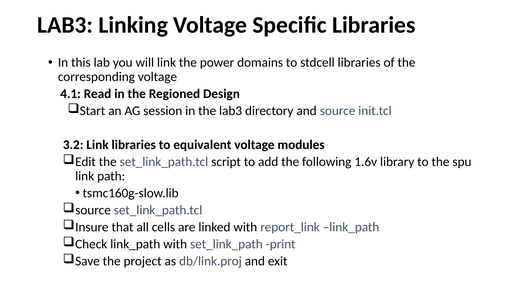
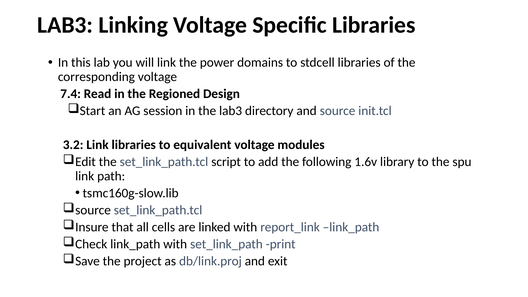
4.1: 4.1 -> 7.4 (71, 94)
